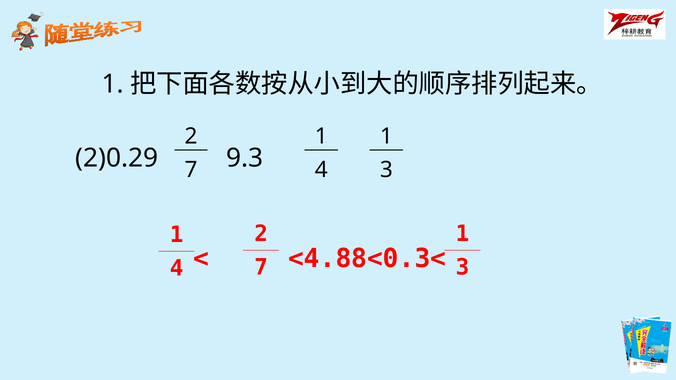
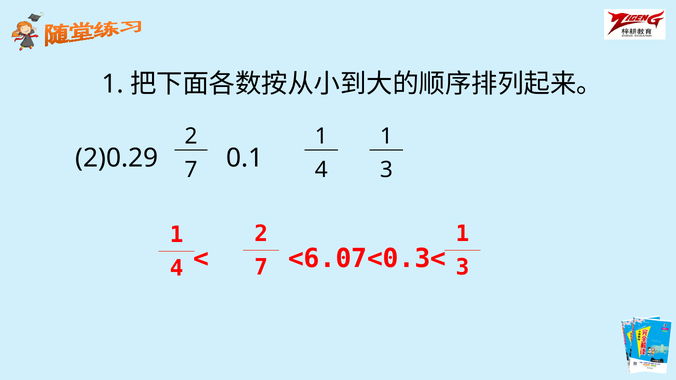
9.3: 9.3 -> 0.1 (245, 158)
<4.88<0.3<: <4.88<0.3< -> <6.07<0.3< (367, 259)
